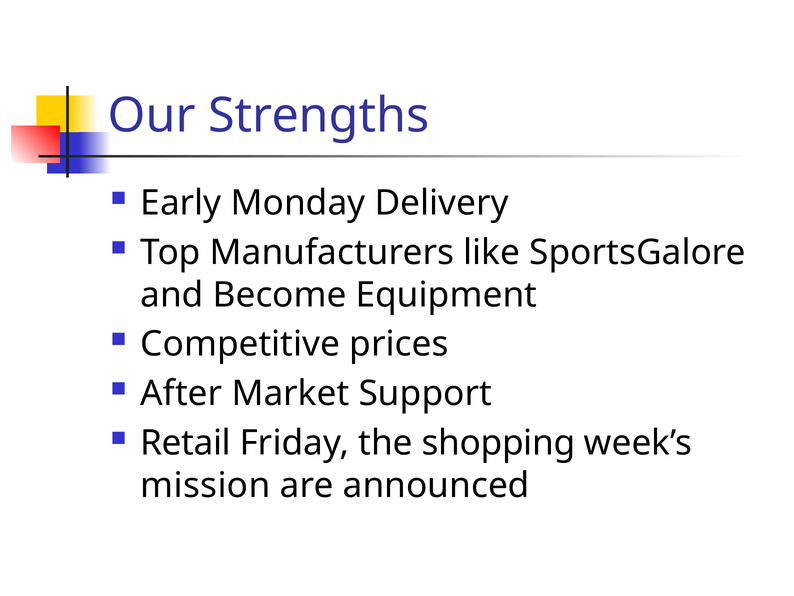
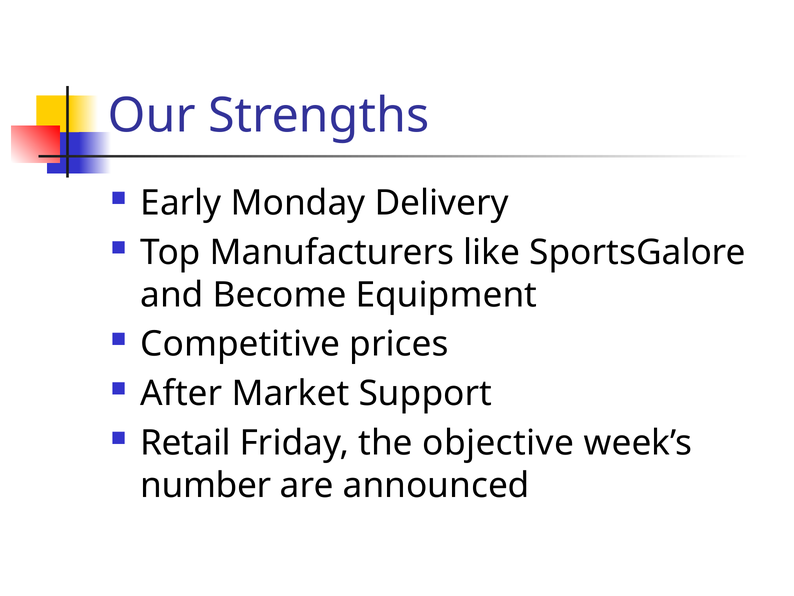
shopping: shopping -> objective (498, 443)
mission: mission -> number (206, 485)
